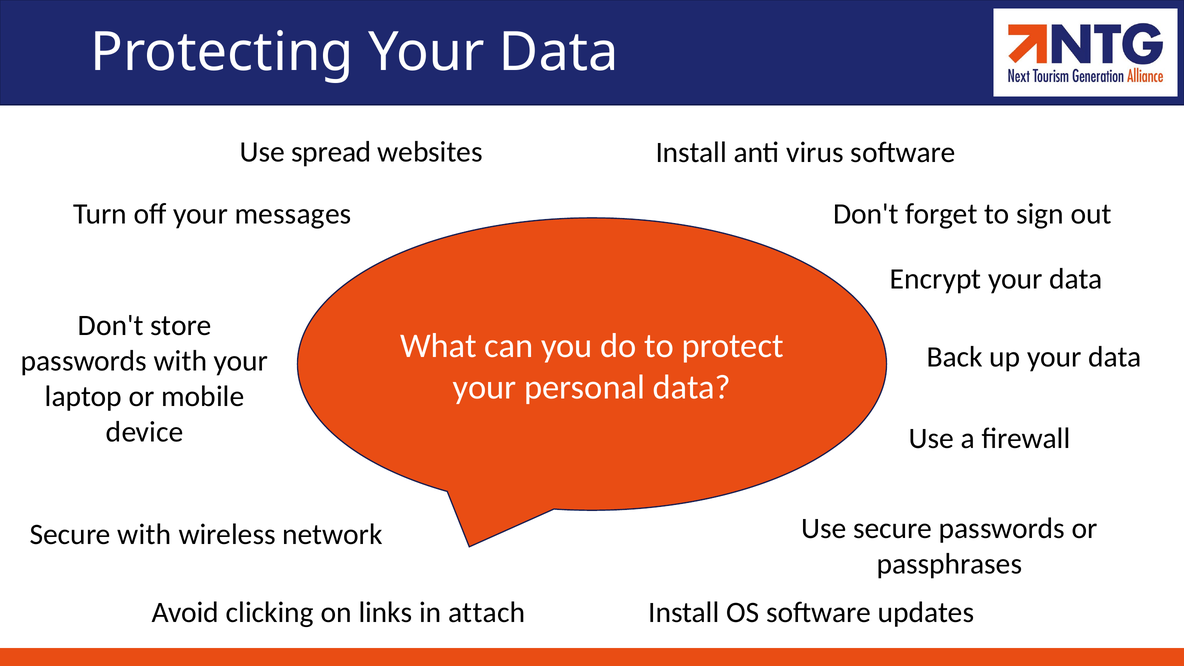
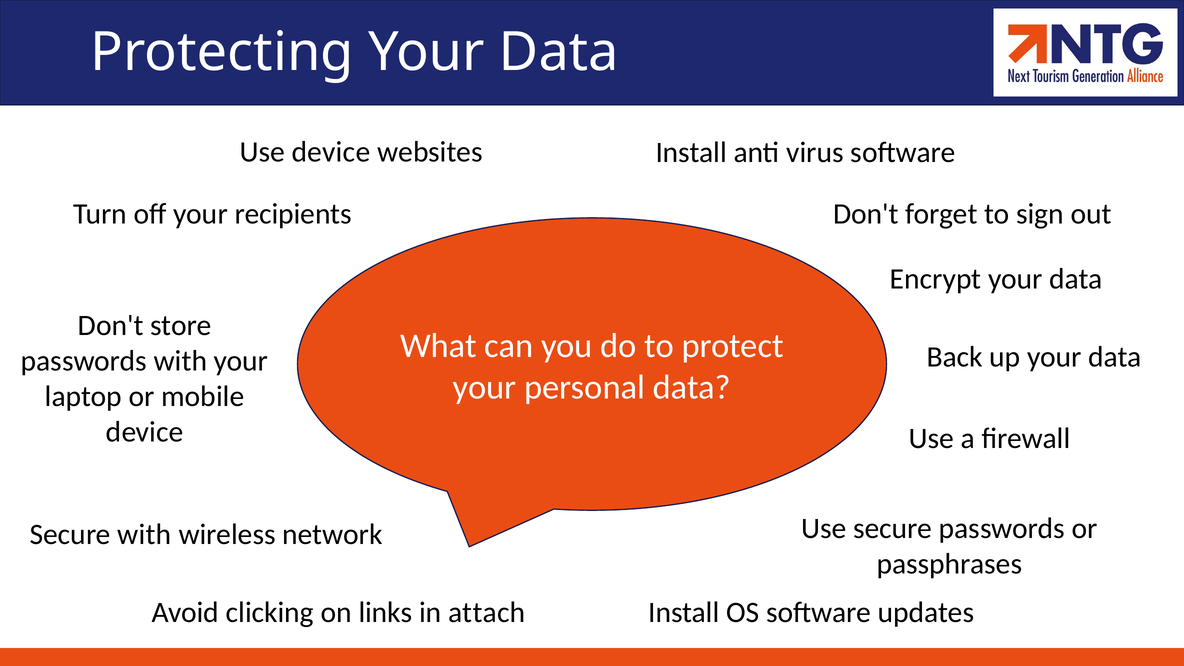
Use spread: spread -> device (331, 152)
messages: messages -> recipients (293, 214)
